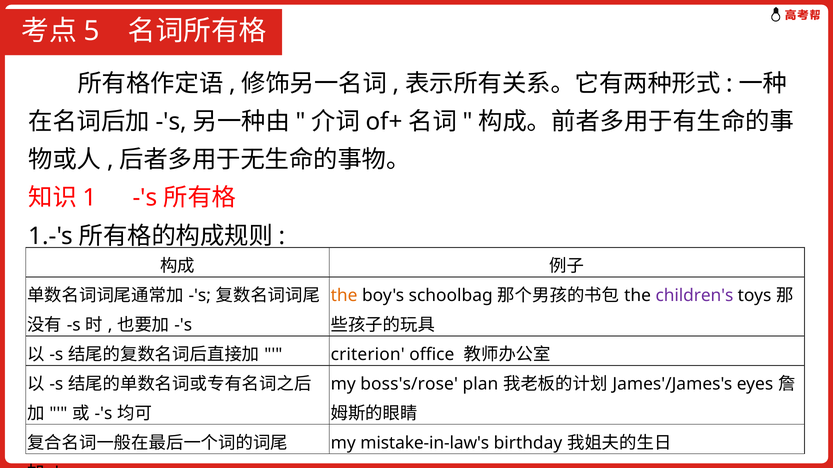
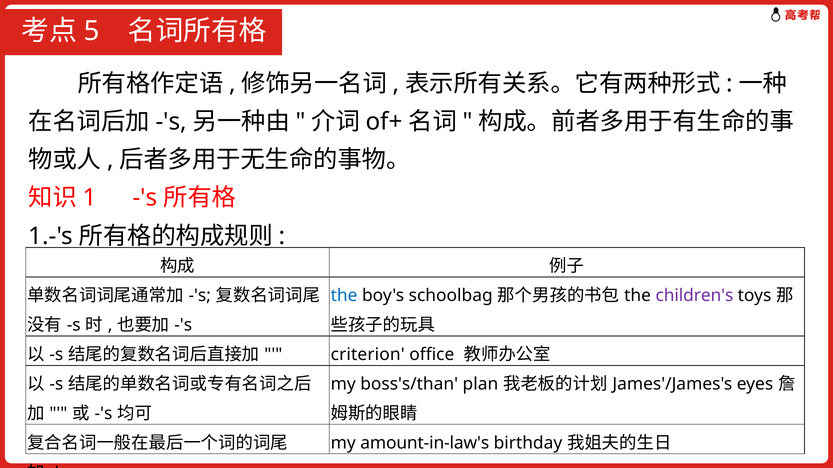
the colour: orange -> blue (344, 296)
boss's/rose: boss's/rose -> boss's/than (409, 385)
mistake-in-law's: mistake-in-law's -> amount-in-law's (425, 444)
